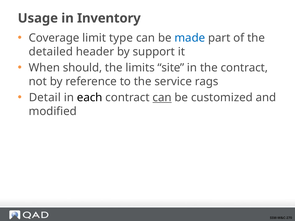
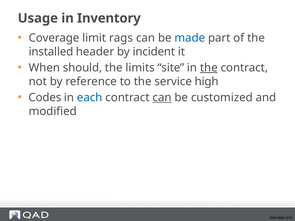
type: type -> rags (121, 38)
detailed: detailed -> installed (51, 52)
support: support -> incident (154, 52)
the underline: none -> present (209, 68)
rags: rags -> high (207, 82)
Detail: Detail -> Codes (45, 98)
each colour: black -> blue (90, 98)
